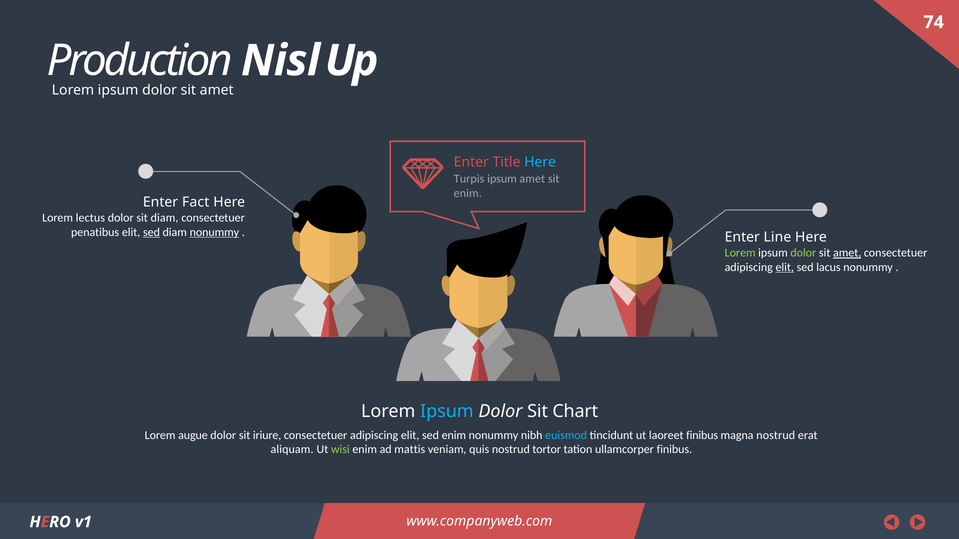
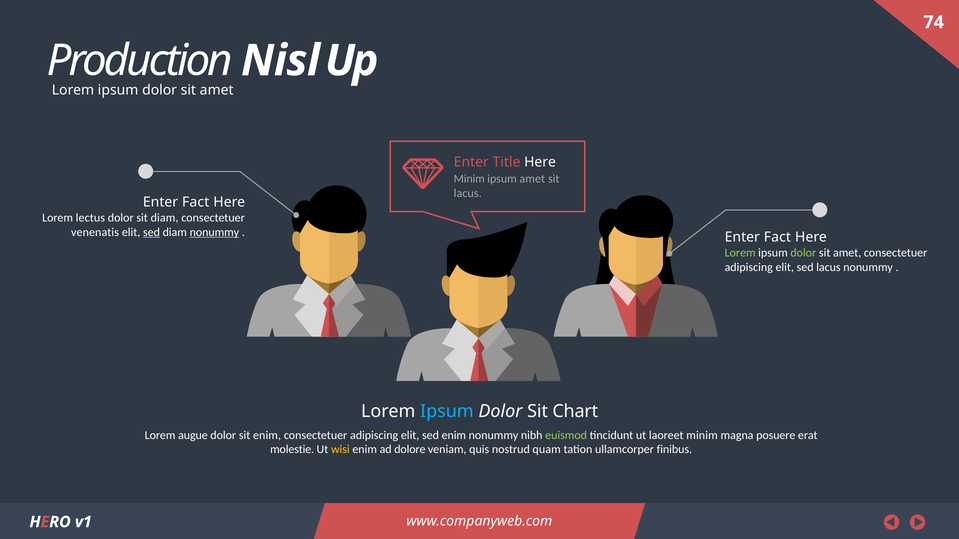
Here colour: light blue -> white (540, 162)
Turpis: Turpis -> Minim (469, 179)
enim: enim -> lacus (468, 193)
penatibus: penatibus -> venenatis (95, 232)
Line: Line -> Fact (777, 237)
amet underline: present -> none (847, 253)
elit underline: present -> none (785, 267)
sit iriure: iriure -> enim (267, 435)
euismod colour: light blue -> light green (566, 435)
laoreet finibus: finibus -> minim (702, 435)
magna nostrud: nostrud -> posuere (776, 435)
aliquam: aliquam -> molestie (292, 450)
wisi colour: light green -> yellow (340, 450)
mattis: mattis -> dolore (410, 450)
tortor: tortor -> quam (547, 450)
